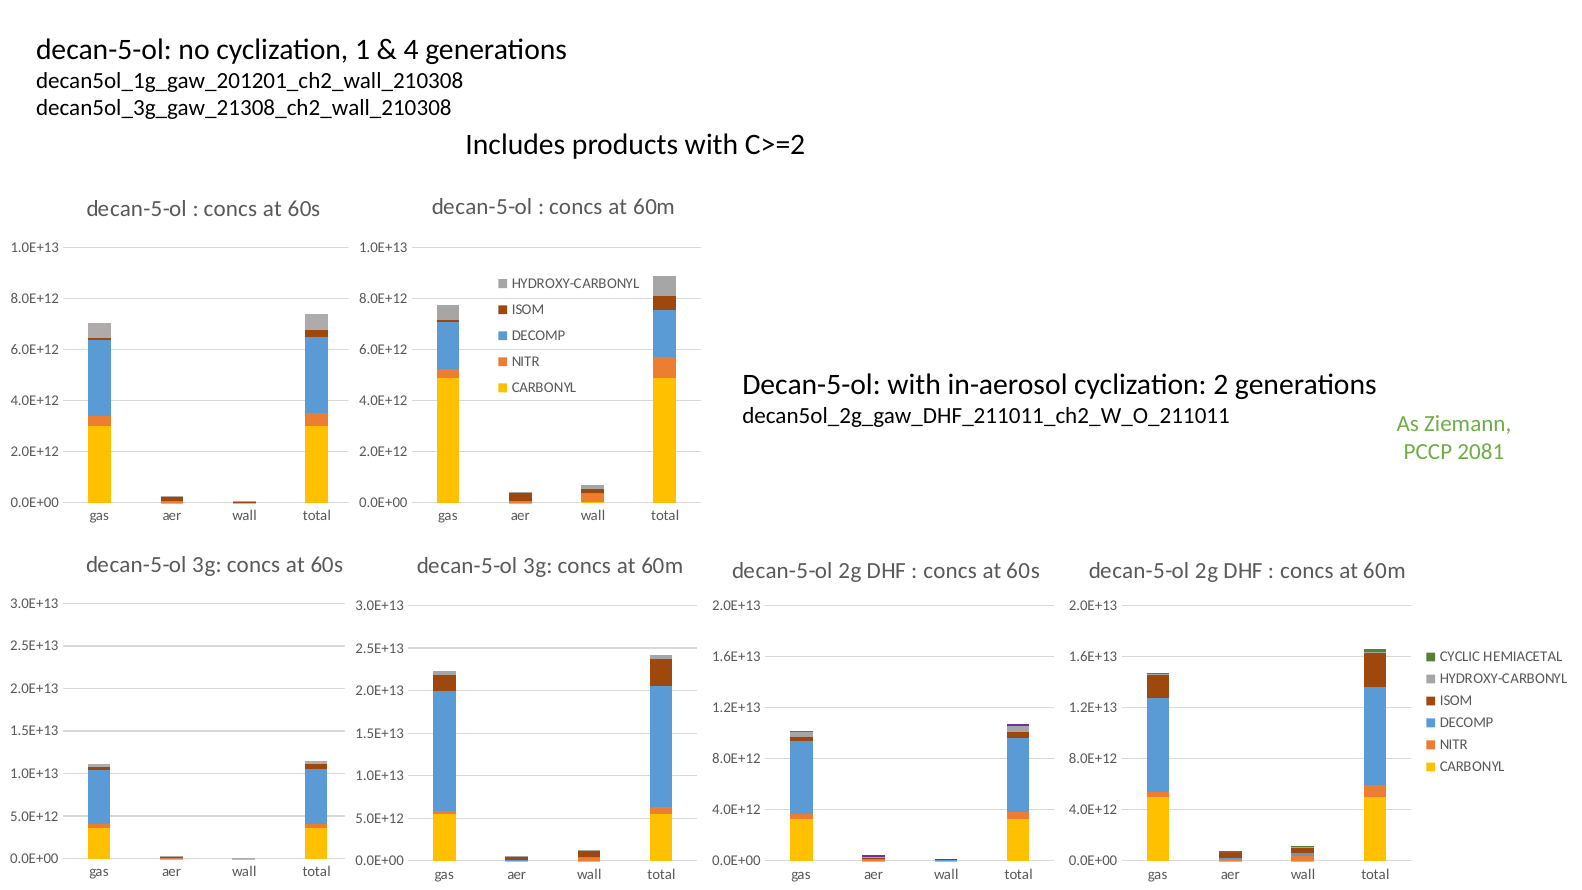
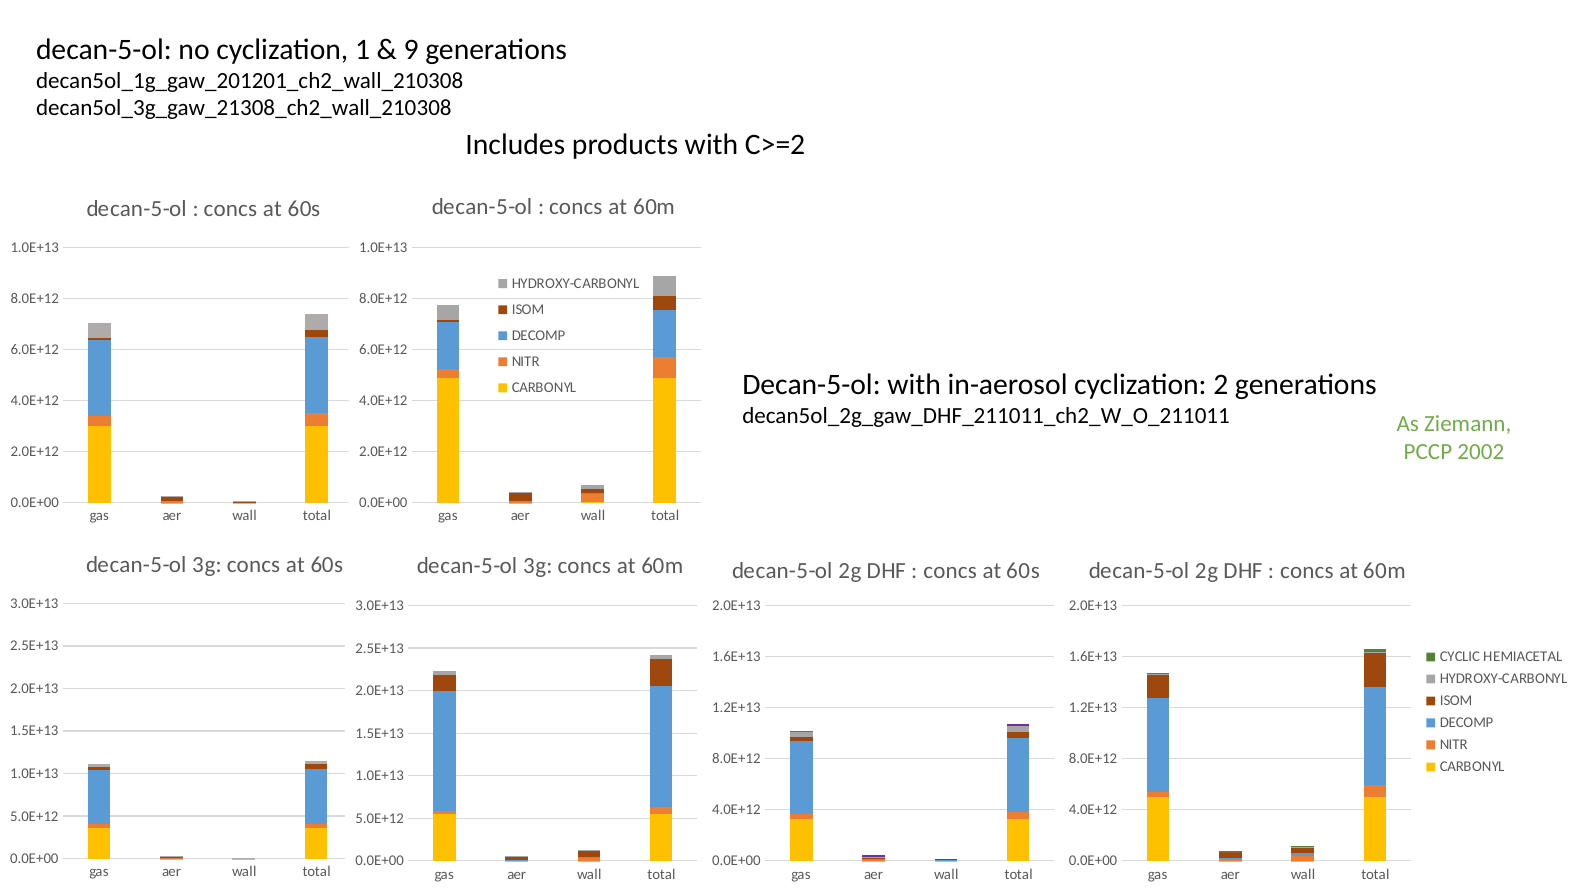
4: 4 -> 9 (411, 49)
2081: 2081 -> 2002 (1481, 452)
